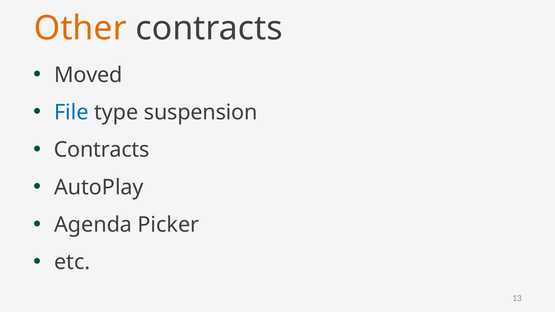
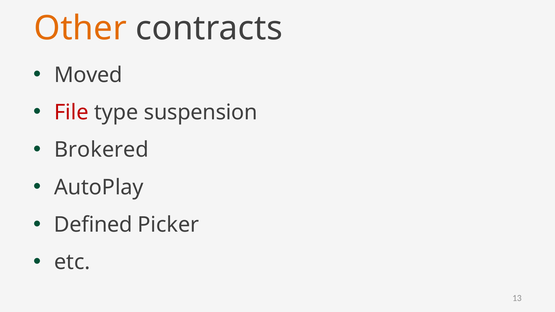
File colour: blue -> red (71, 112)
Contracts: Contracts -> Brokered (101, 150)
Agenda: Agenda -> Defined (93, 225)
